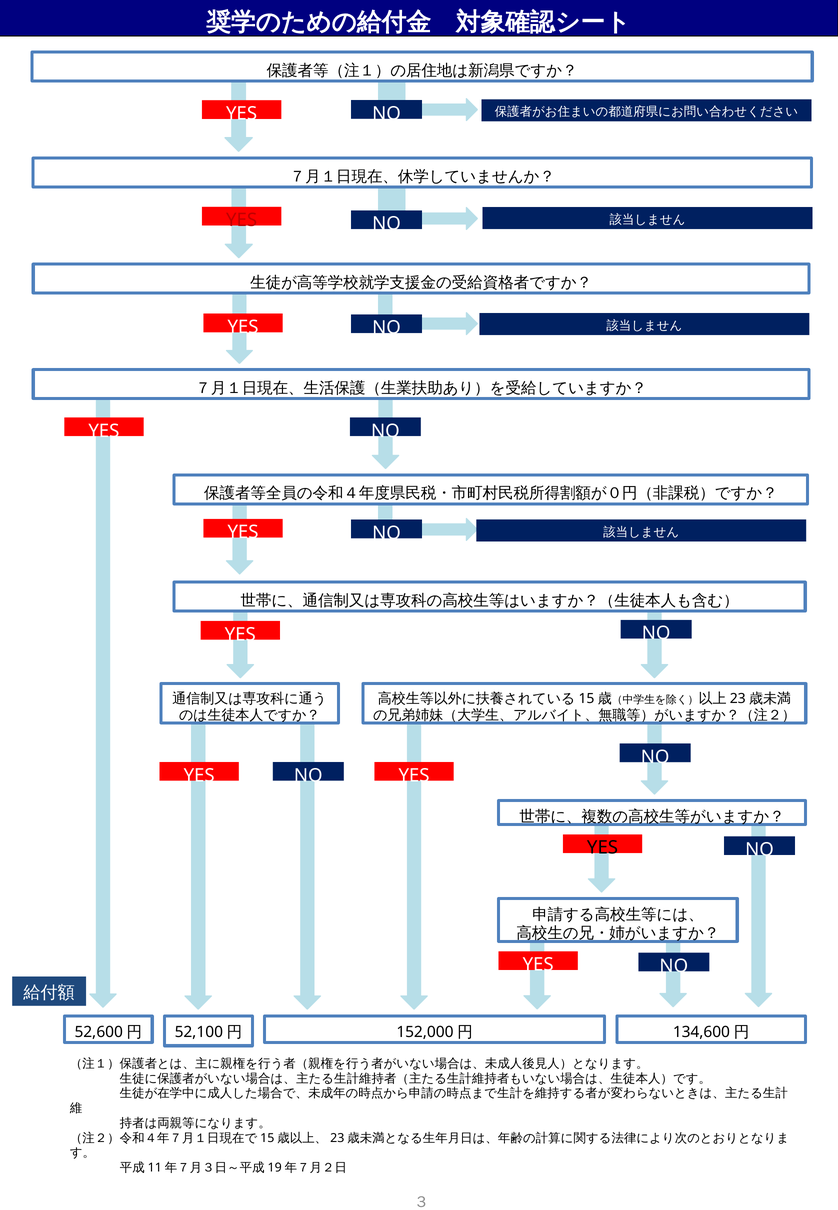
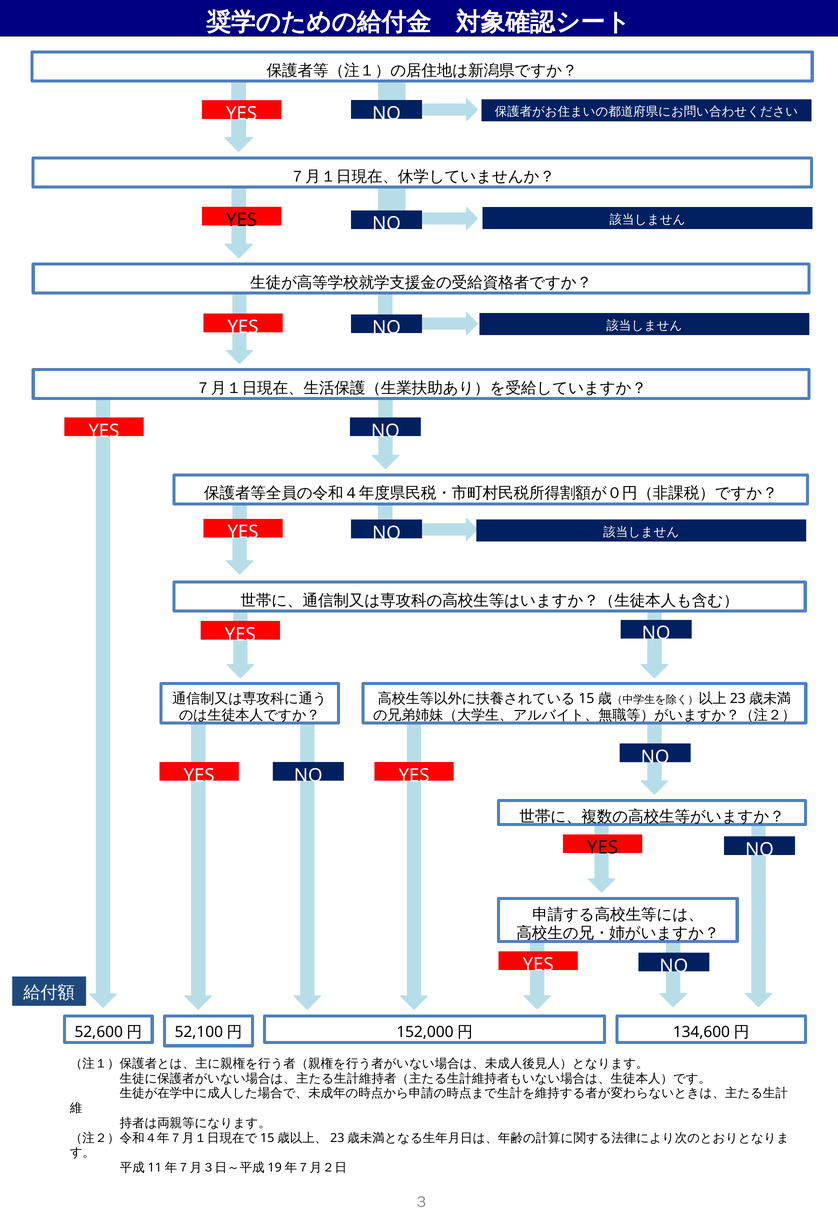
YES colour: red -> black (242, 220)
